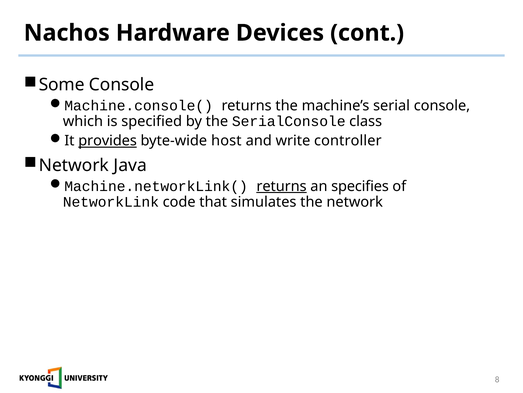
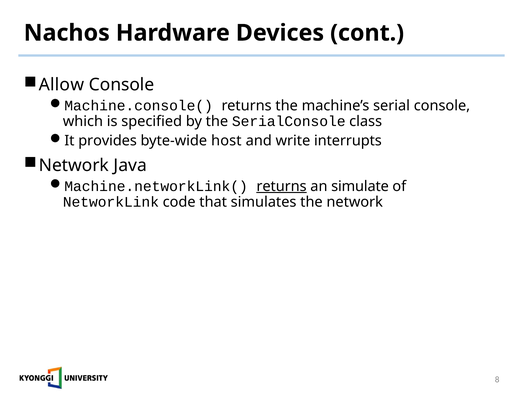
Some: Some -> Allow (62, 85)
provides underline: present -> none (108, 141)
controller: controller -> interrupts (348, 141)
specifies: specifies -> simulate (360, 186)
